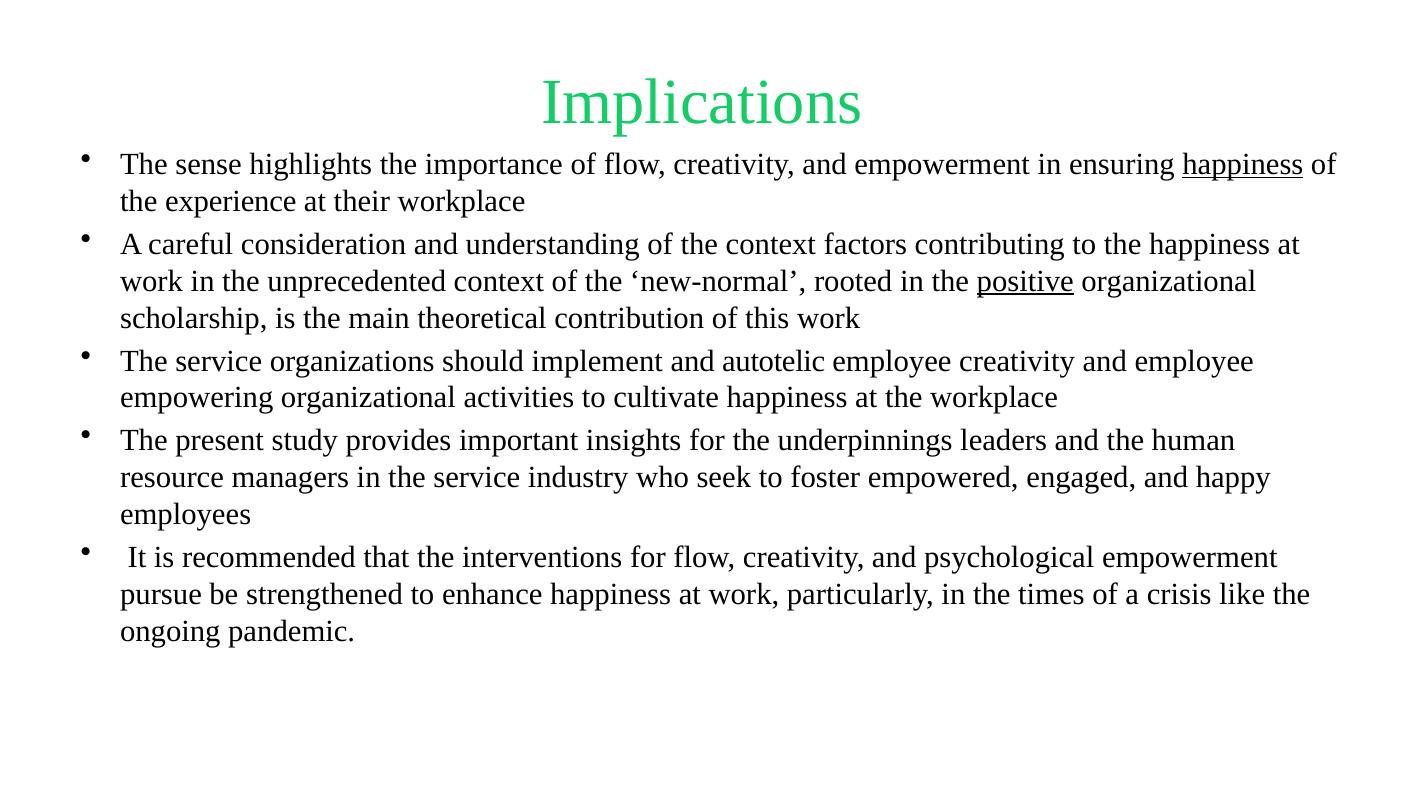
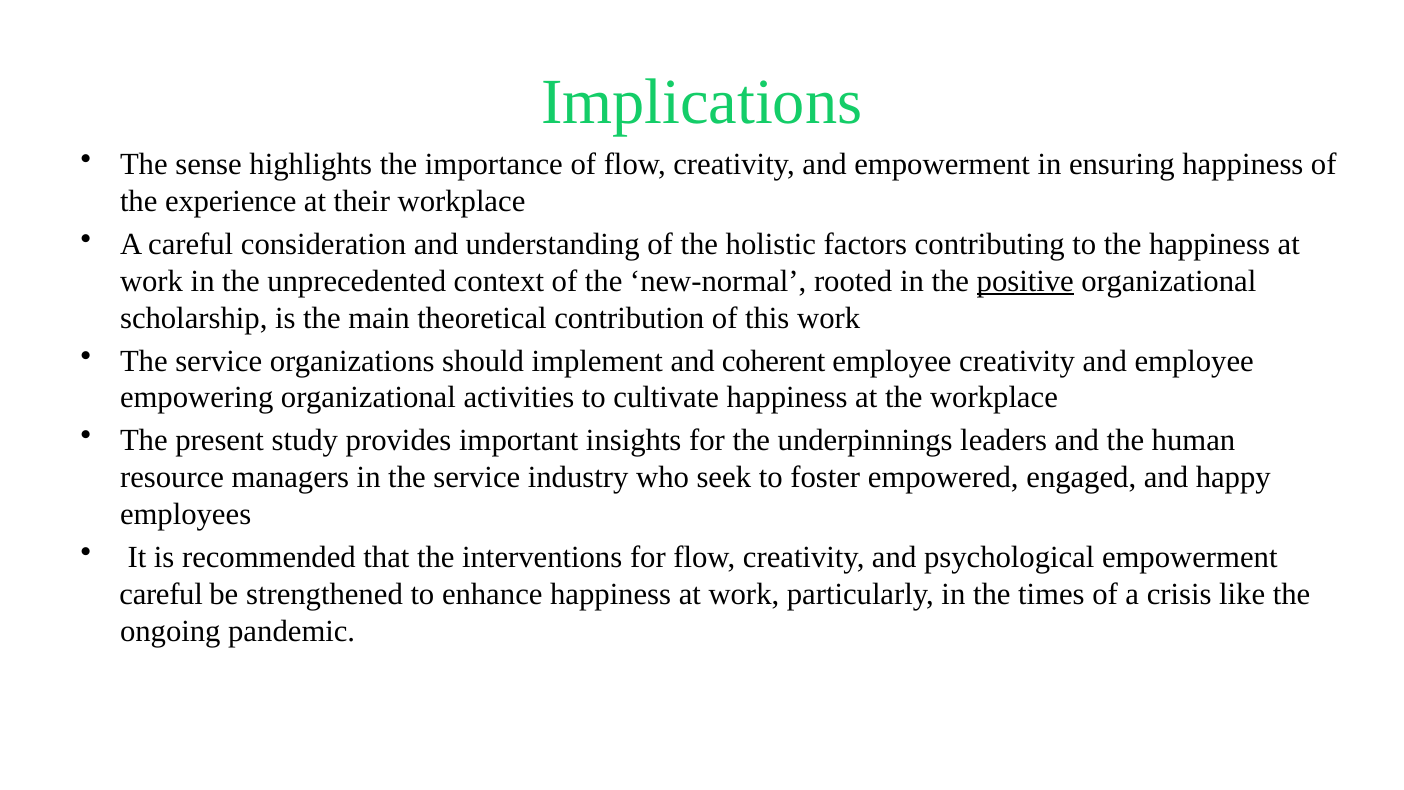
happiness underline: present -> none (1243, 164)
the context: context -> holistic (771, 244)
autotelic: autotelic -> coherent (774, 361)
pursue: pursue -> careful (161, 594)
